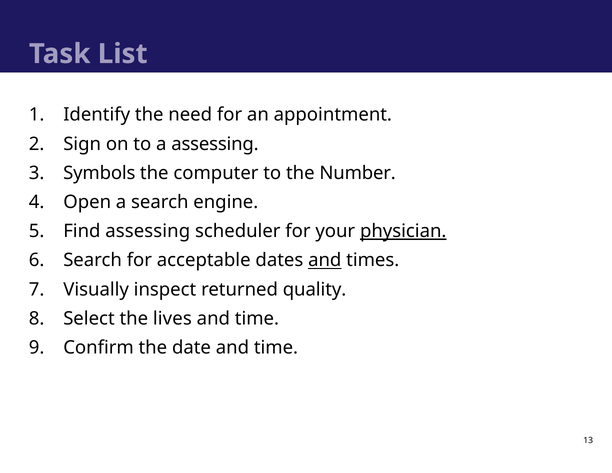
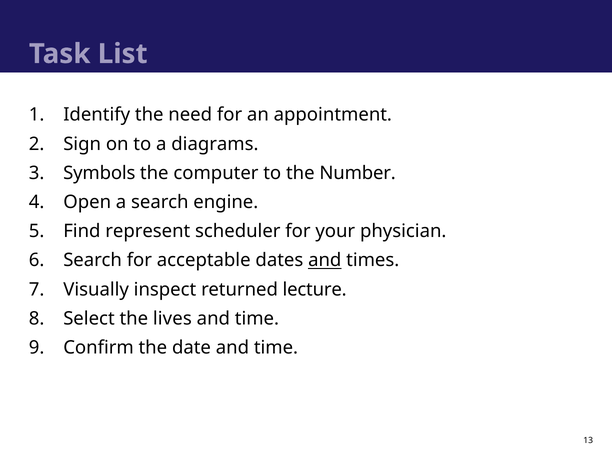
a assessing: assessing -> diagrams (215, 144)
Find assessing: assessing -> represent (148, 231)
physician underline: present -> none (403, 231)
quality: quality -> lecture (315, 289)
